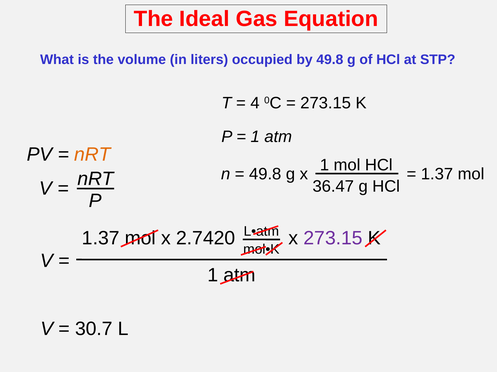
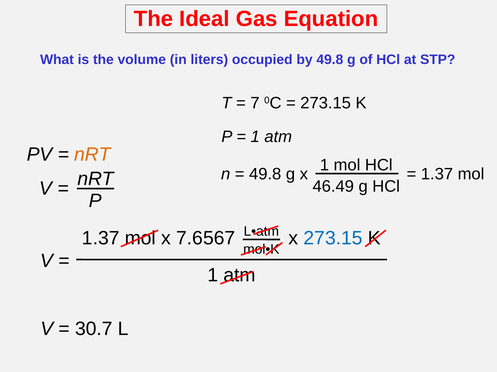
4: 4 -> 7 (255, 103)
36.47: 36.47 -> 46.49 (333, 187)
2.7420: 2.7420 -> 7.6567 (206, 239)
273.15 colour: purple -> blue (333, 239)
